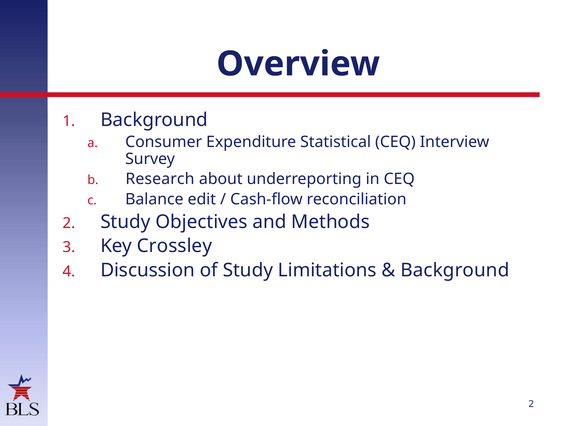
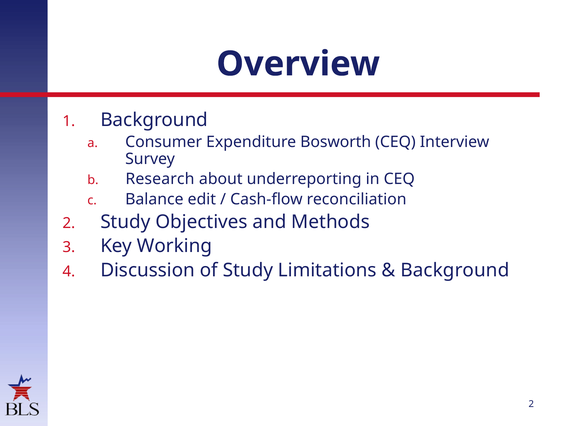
Statistical: Statistical -> Bosworth (336, 142)
Crossley: Crossley -> Working (175, 246)
